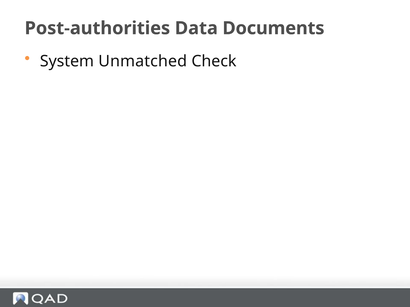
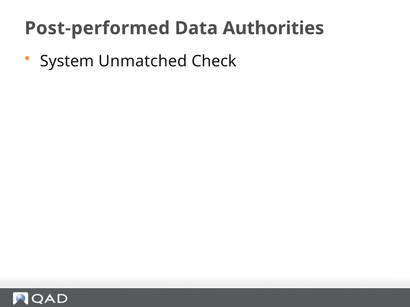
Post-authorities: Post-authorities -> Post-performed (97, 28)
Documents: Documents -> Authorities (273, 28)
